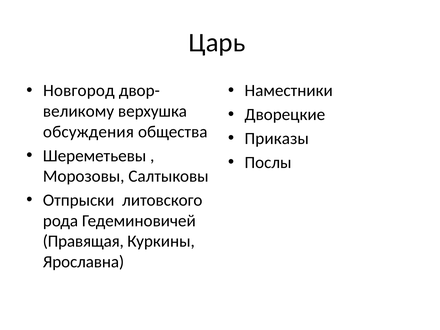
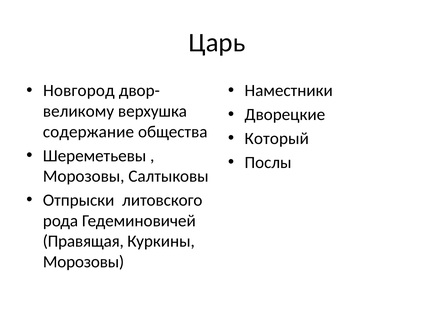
обсуждения: обсуждения -> содержание (88, 132)
Приказы: Приказы -> Который (277, 139)
Ярославна: Ярославна -> Морозовы (84, 262)
